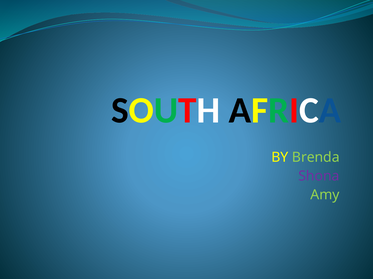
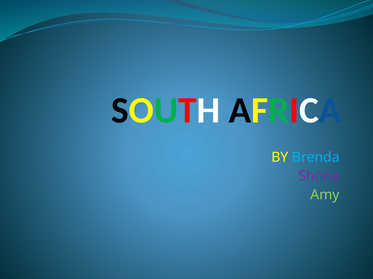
Brenda colour: light green -> light blue (316, 158)
